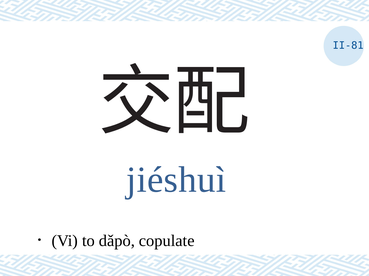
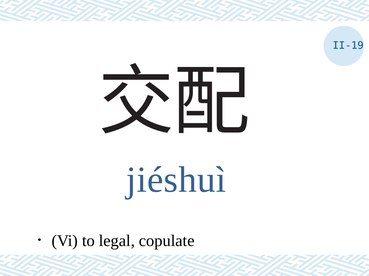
II-81: II-81 -> II-19 (348, 46)
dǎpò: dǎpò -> legal (117, 241)
